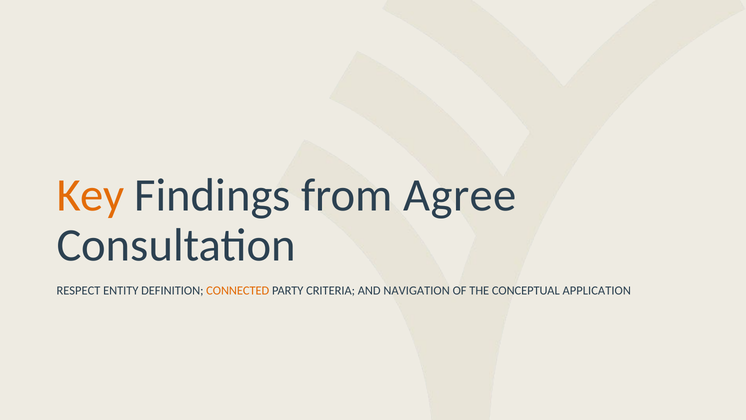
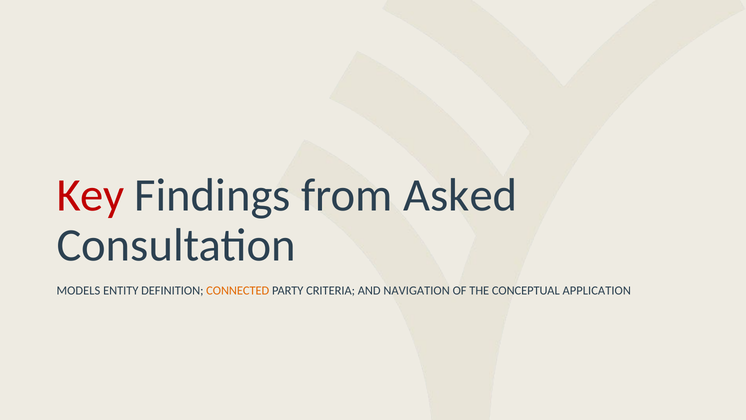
Key colour: orange -> red (90, 195)
Agree: Agree -> Asked (460, 195)
RESPECT: RESPECT -> MODELS (78, 290)
